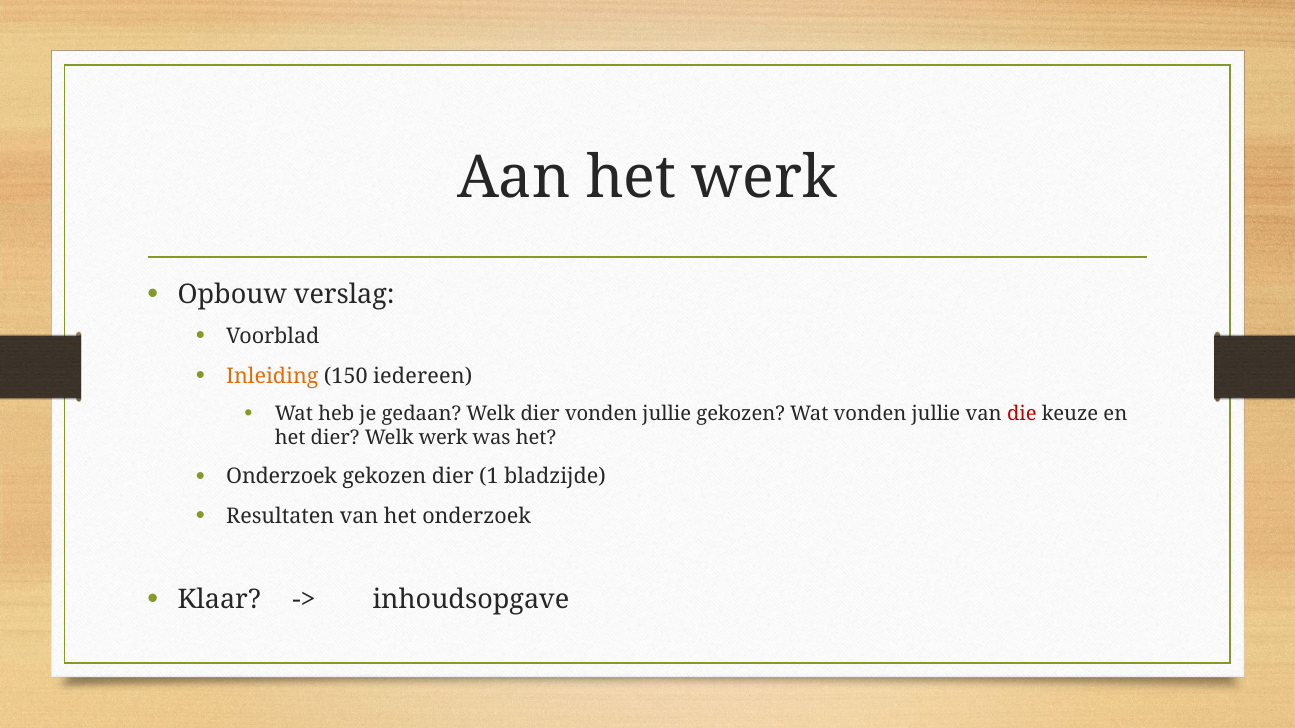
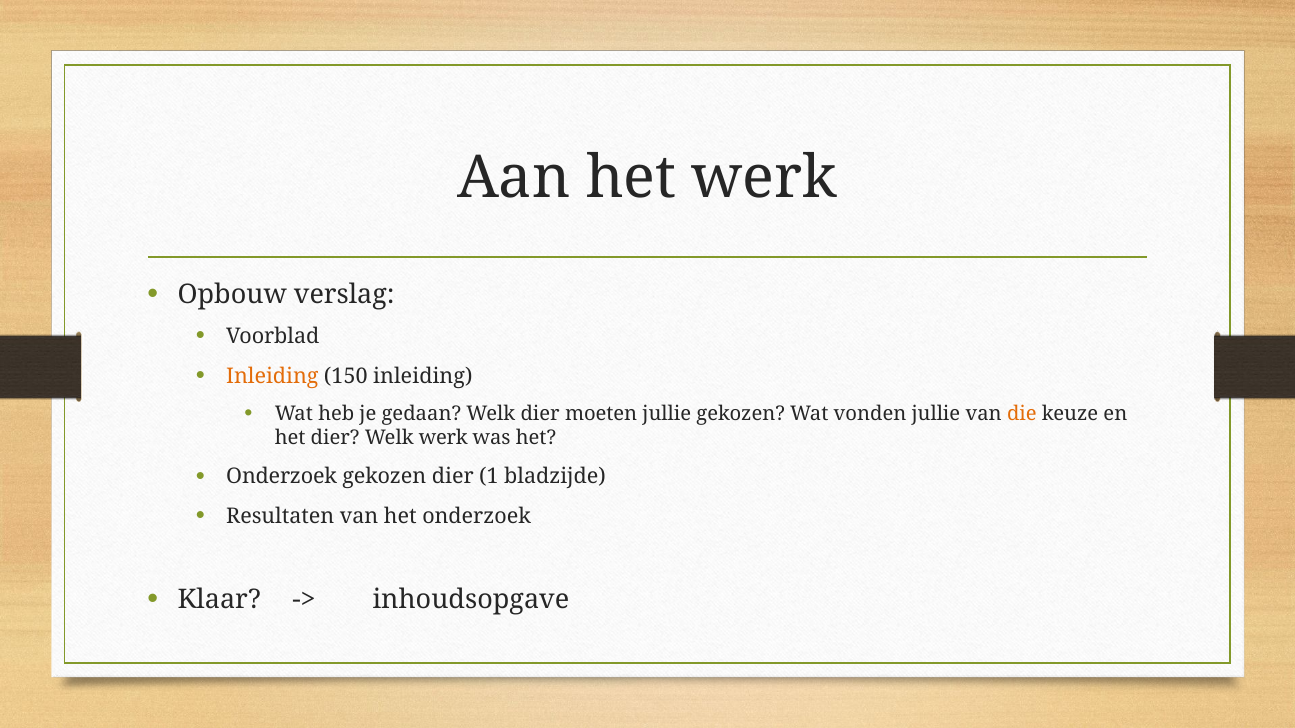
150 iedereen: iedereen -> inleiding (423, 376)
dier vonden: vonden -> moeten (601, 414)
die colour: red -> orange (1022, 414)
